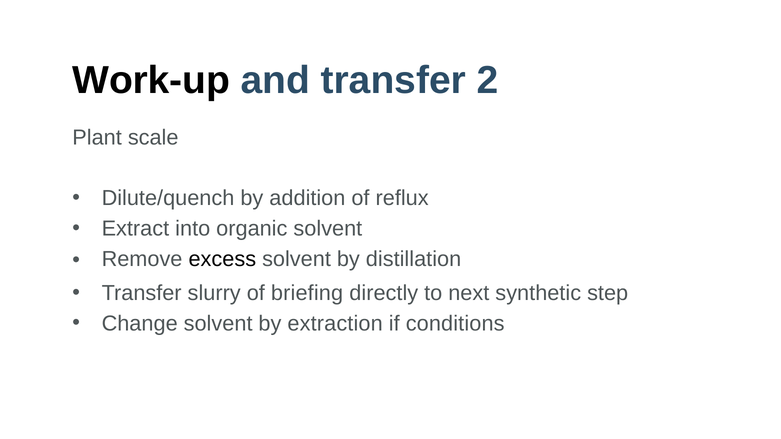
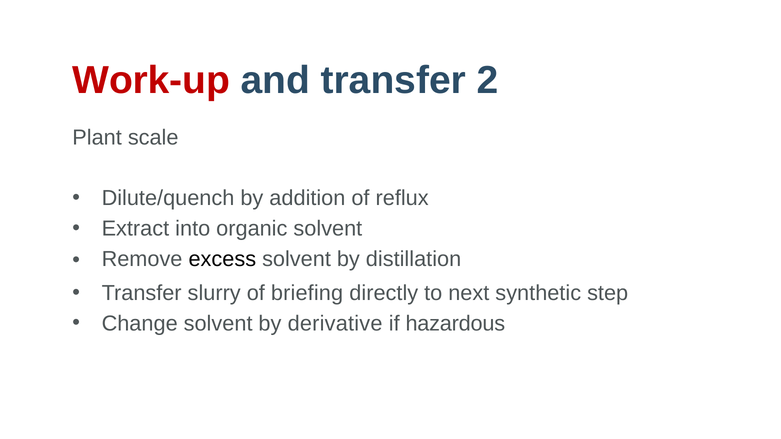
Work-up colour: black -> red (151, 81)
extraction: extraction -> derivative (335, 324)
conditions: conditions -> hazardous (455, 324)
